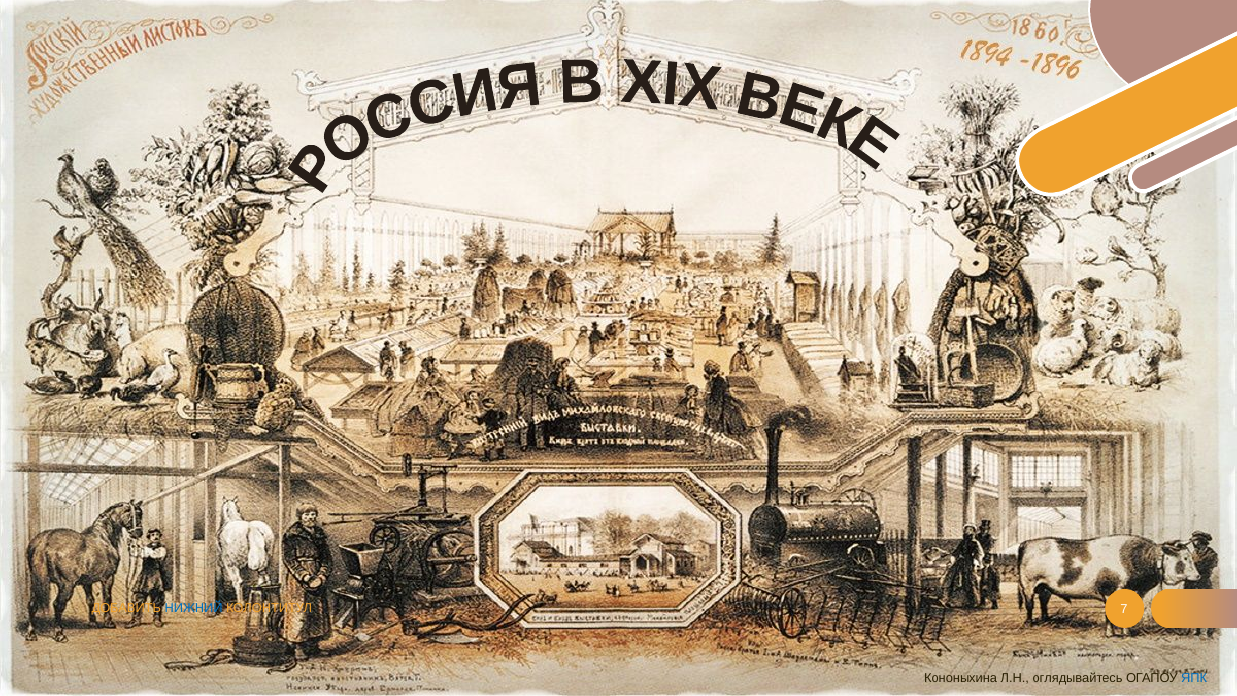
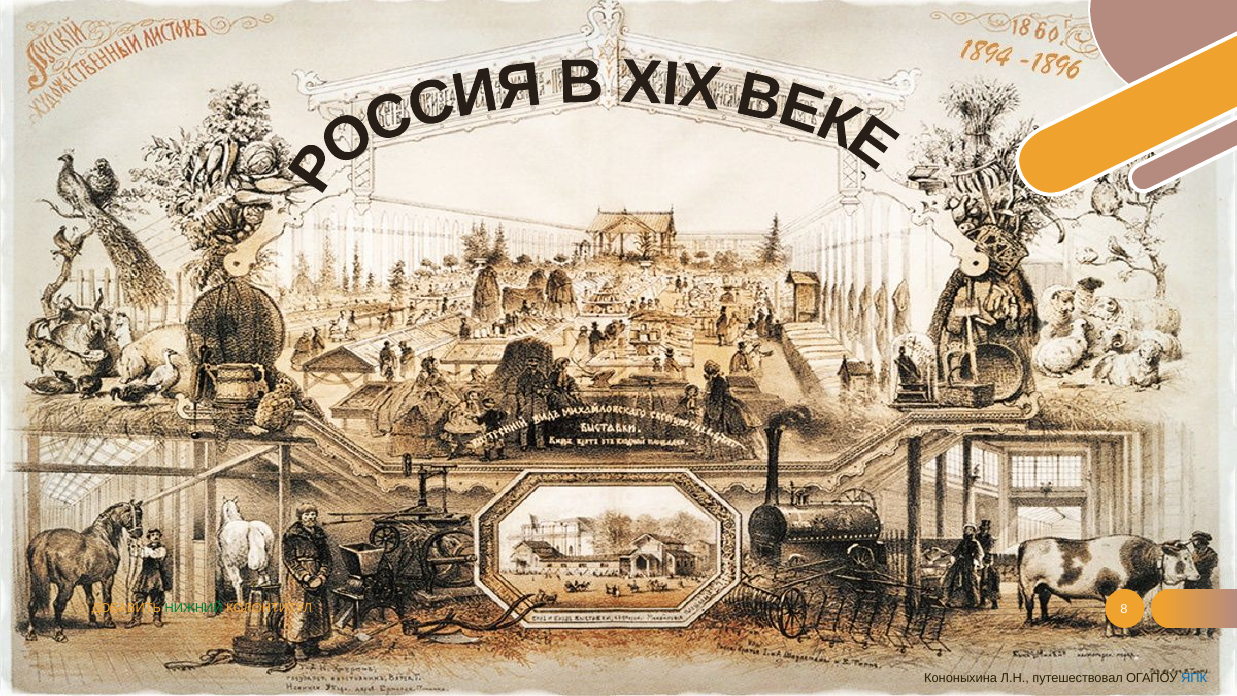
НИЖНИЙ colour: blue -> green (194, 608)
7: 7 -> 8 (1124, 610)
оглядывайтесь: оглядывайтесь -> путешествовал (1078, 678)
